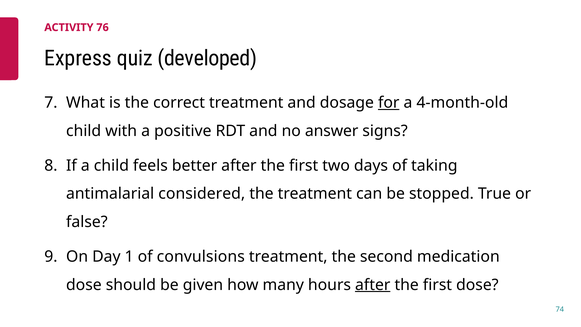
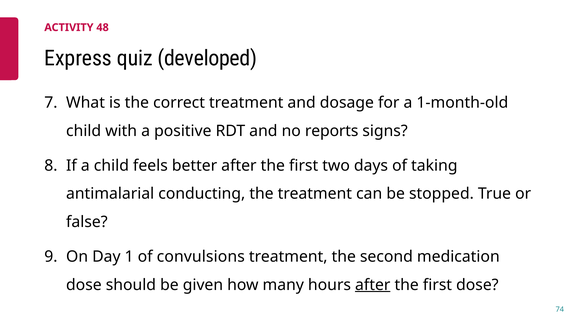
76: 76 -> 48 (103, 27)
for underline: present -> none (389, 103)
4-month-old: 4-month-old -> 1-month-old (462, 103)
answer: answer -> reports (332, 131)
considered: considered -> conducting (202, 194)
